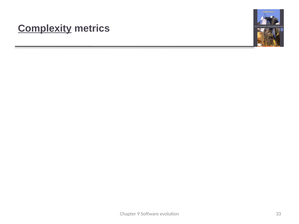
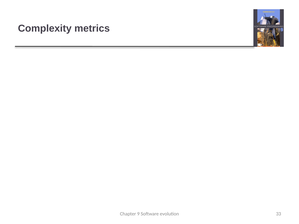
Complexity underline: present -> none (45, 28)
